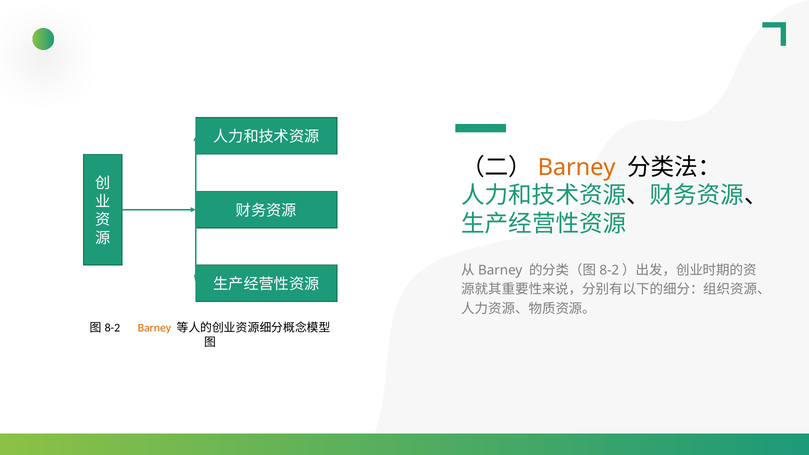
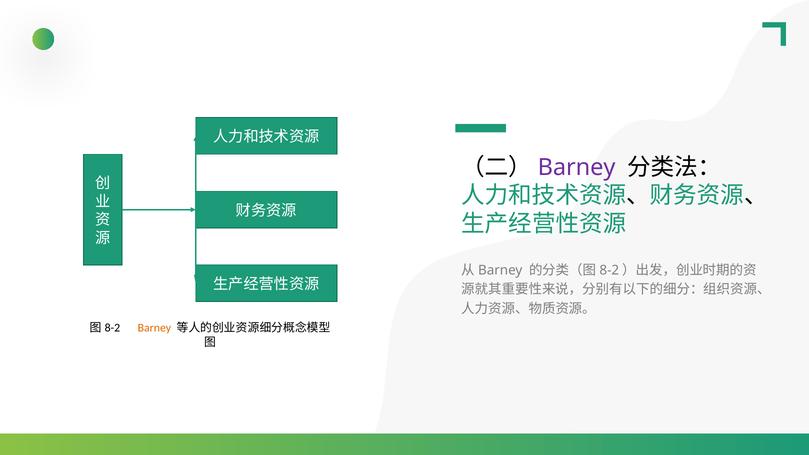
Barney colour: orange -> purple (577, 167)
